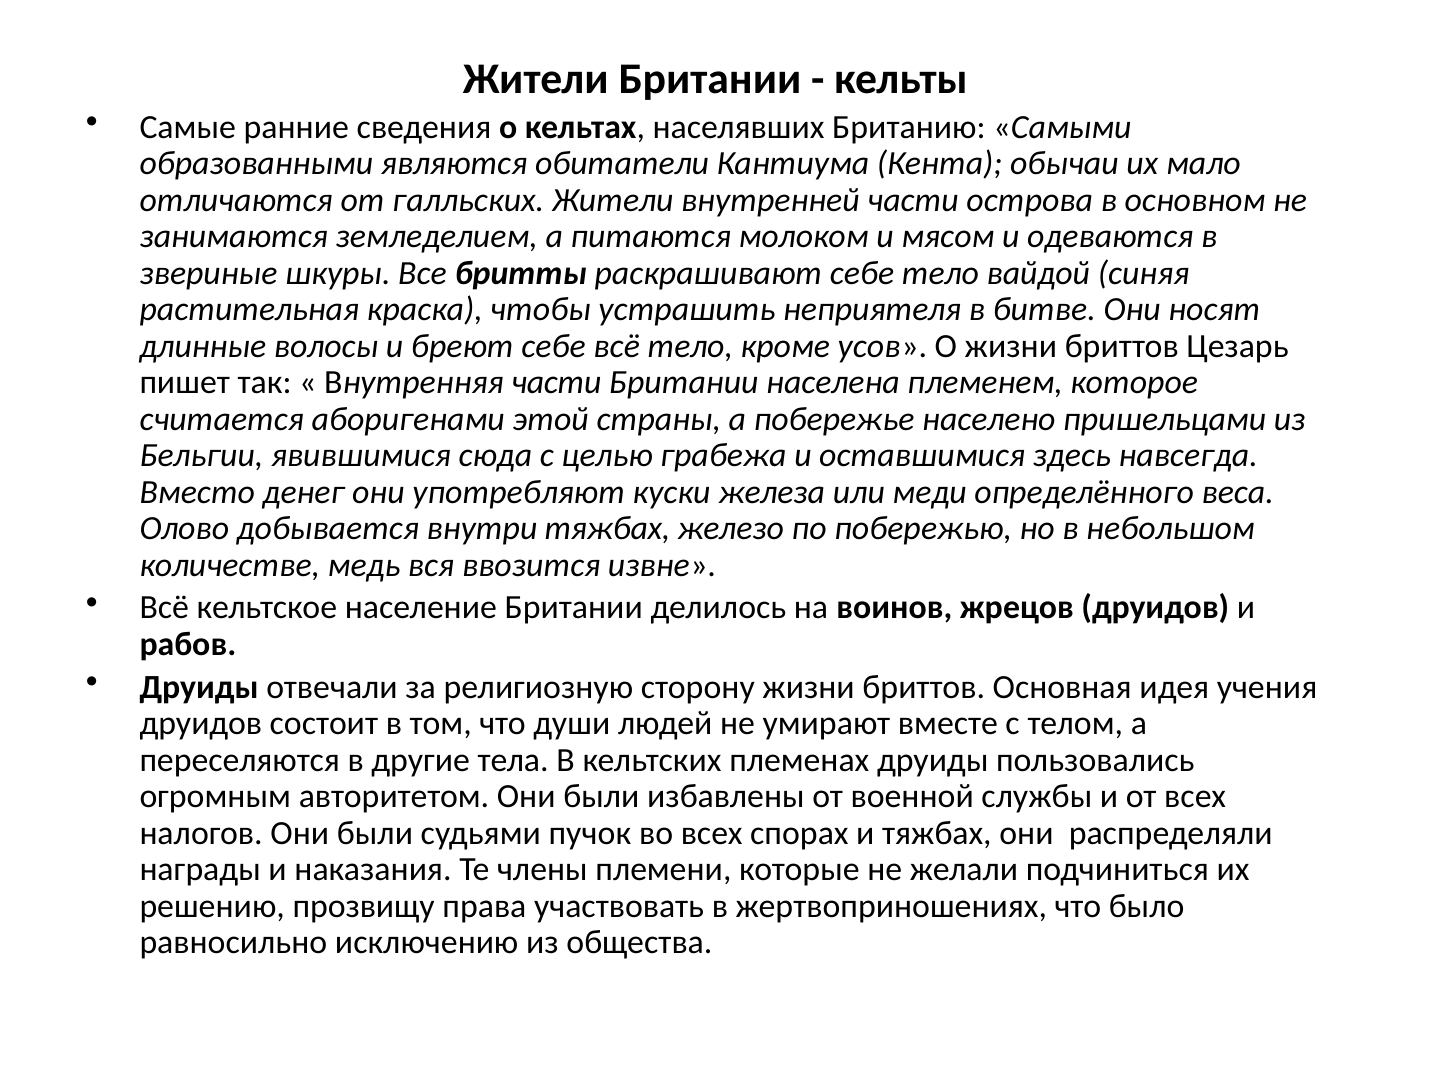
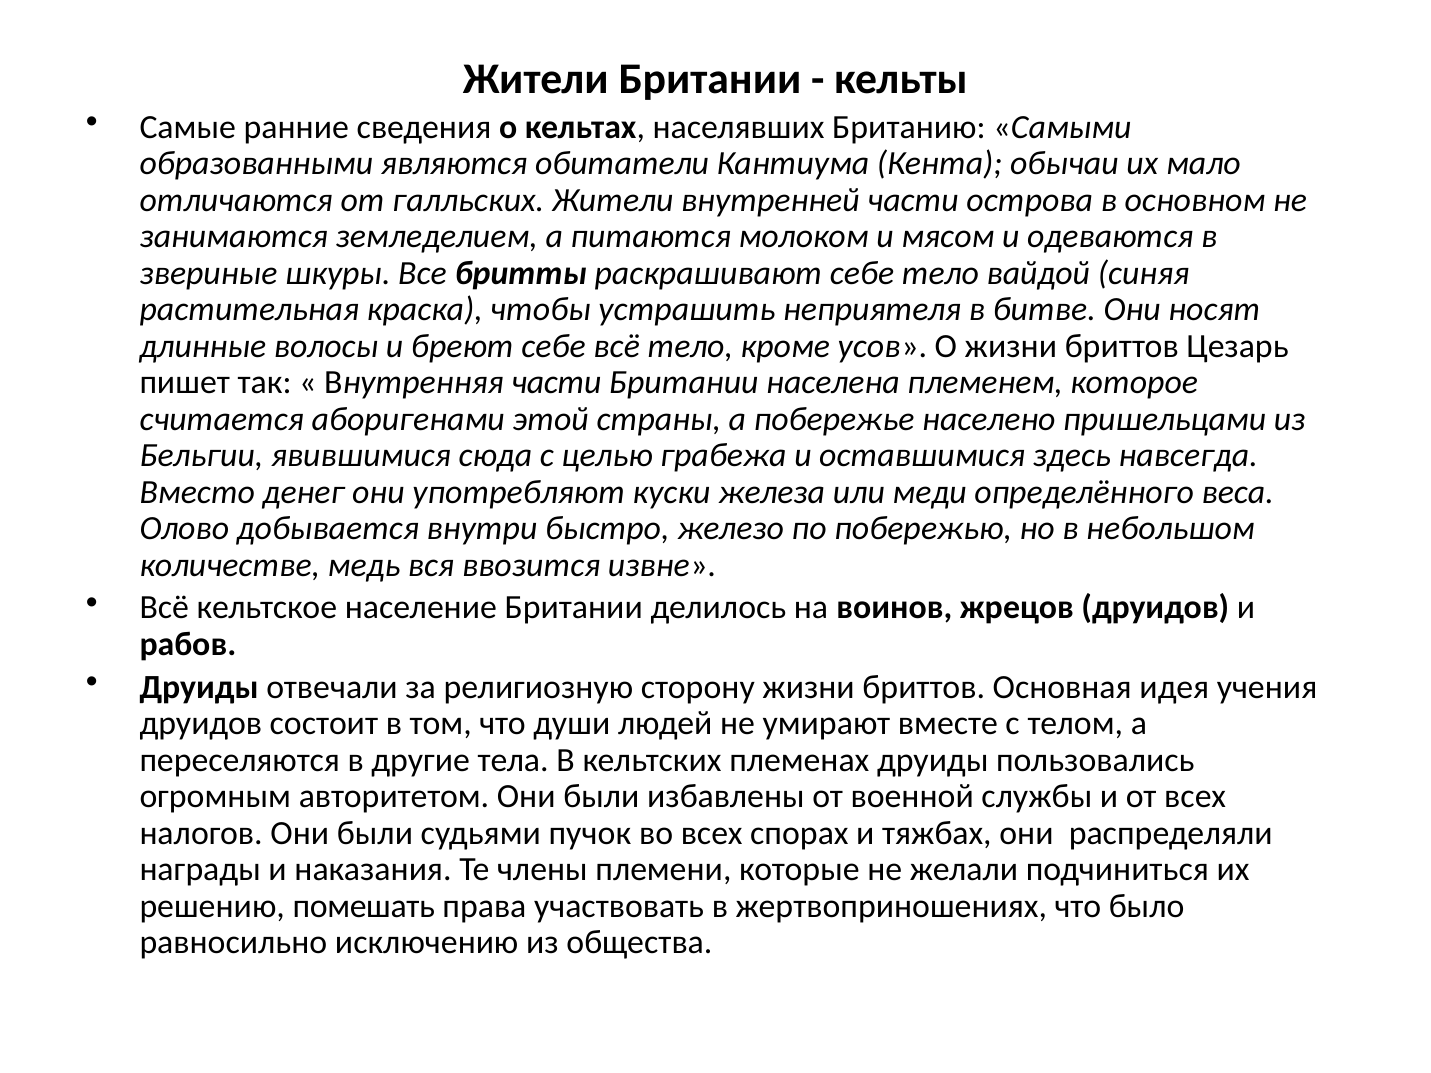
внутри тяжбах: тяжбах -> быстро (607, 529)
прозвищу: прозвищу -> помешать (364, 906)
